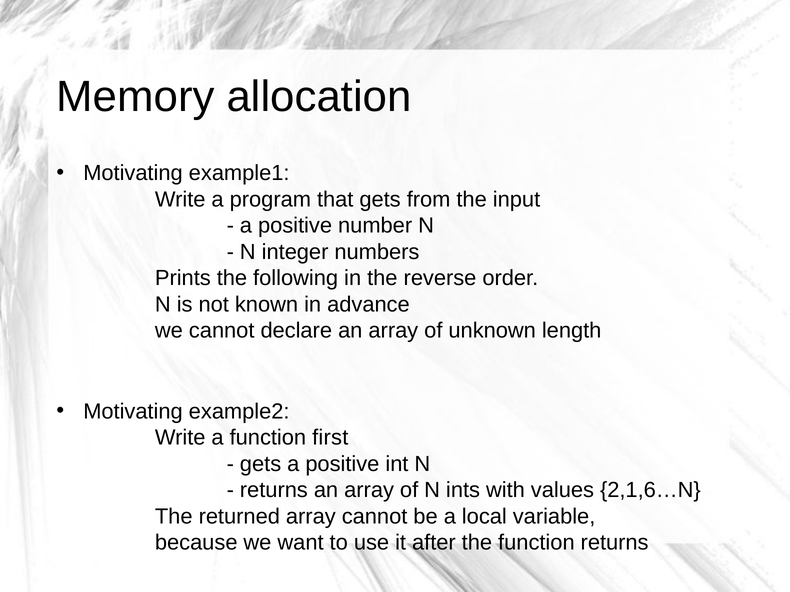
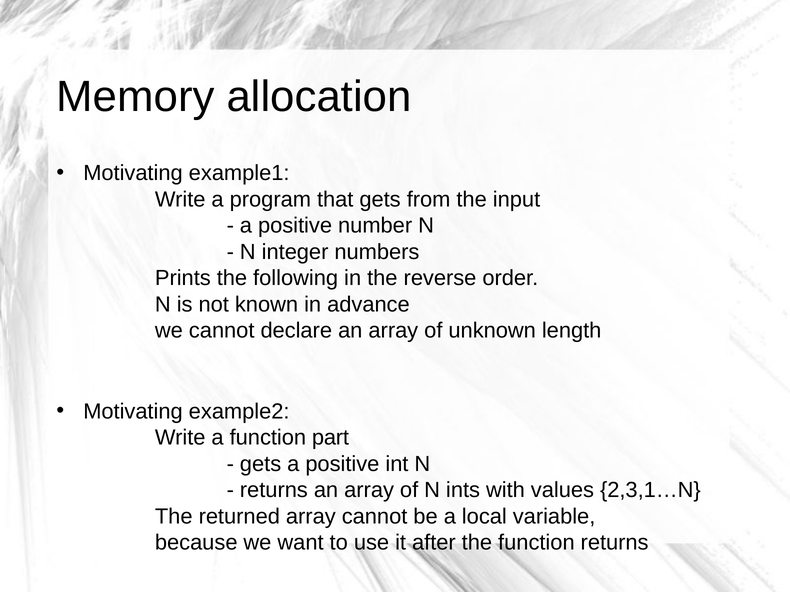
first: first -> part (330, 438)
2,1,6…N: 2,1,6…N -> 2,3,1…N (650, 490)
